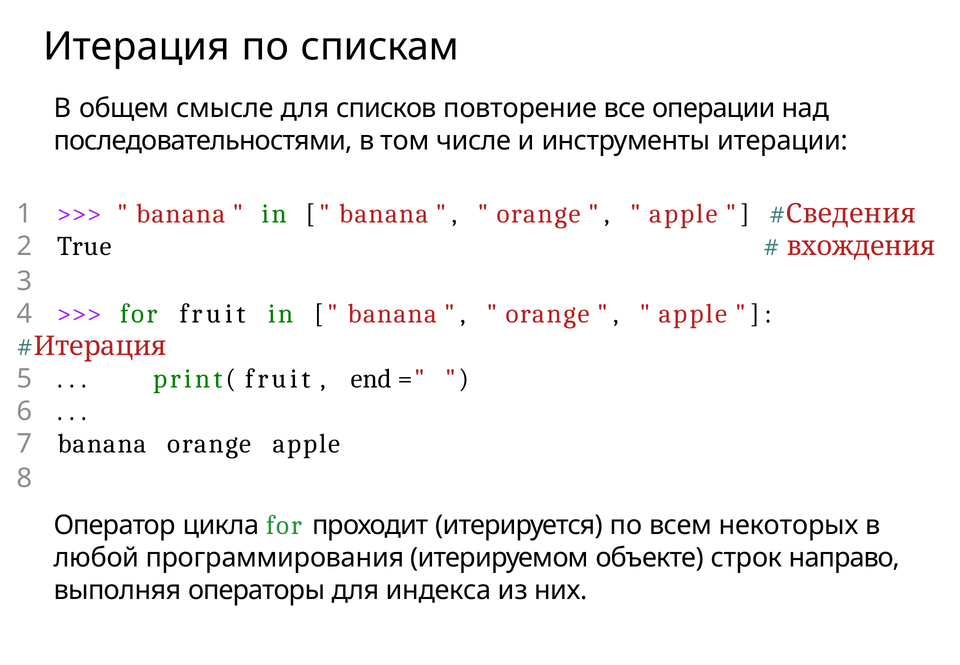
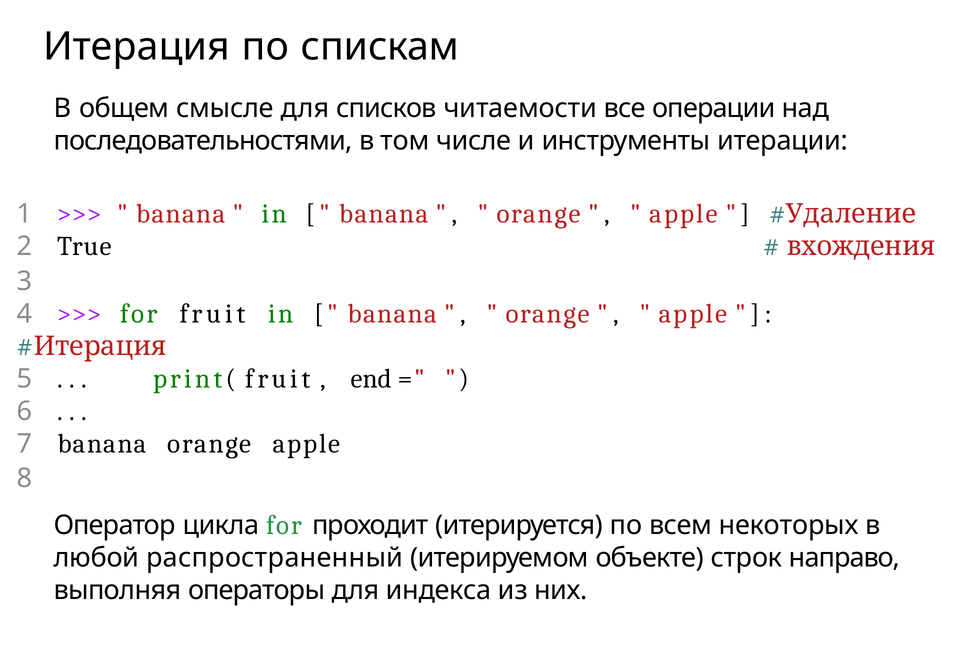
повторение: повторение -> читаемости (520, 108)
Сведения: Сведения -> Удаление (851, 214)
программирования: программирования -> распространенный (275, 557)
